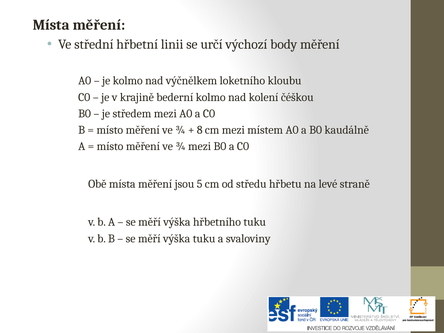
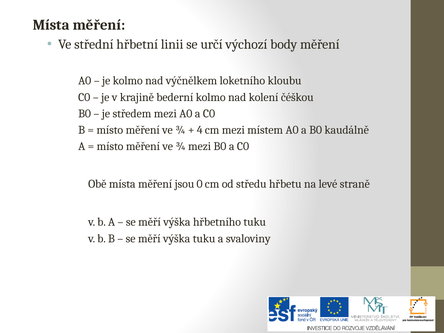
8: 8 -> 4 (200, 130)
5: 5 -> 0 (200, 184)
